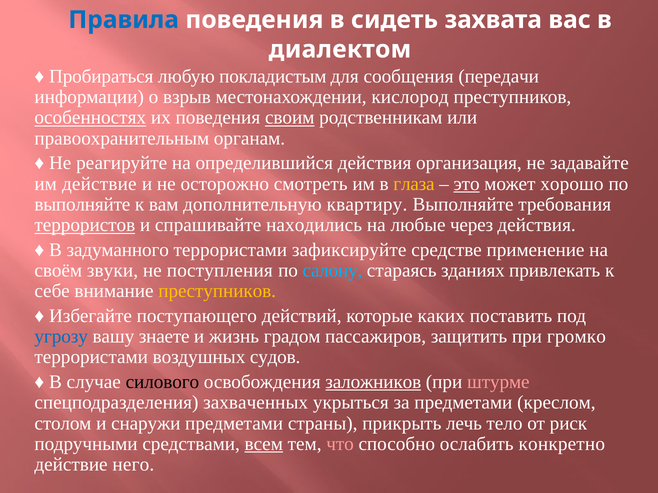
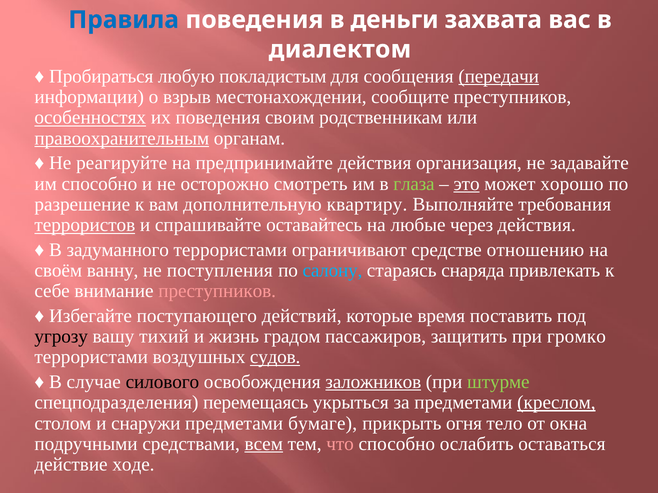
сидеть: сидеть -> деньги (395, 20)
передачи underline: none -> present (499, 76)
кислород: кислород -> сообщите (410, 97)
своим underline: present -> none (290, 118)
правоохранительным underline: none -> present (122, 138)
определившийся: определившийся -> предпринимайте (264, 163)
им действие: действие -> способно (99, 184)
глаза colour: yellow -> light green (414, 184)
выполняйте: выполняйте -> разрешение (82, 205)
находились: находились -> оставайтесь (314, 225)
зафиксируйте: зафиксируйте -> ограничивают (349, 250)
применение: применение -> отношению (535, 250)
звуки: звуки -> ванну (113, 271)
зданиях: зданиях -> снаряда (473, 271)
преступников colour: yellow -> pink (217, 291)
каких: каких -> время (441, 316)
угрозу colour: blue -> black (61, 337)
знаете: знаете -> тихий (164, 337)
судов underline: none -> present (275, 358)
штурме colour: pink -> light green (498, 382)
захваченных: захваченных -> перемещаясь (256, 403)
креслом underline: none -> present (556, 403)
страны: страны -> бумаге (323, 424)
лечь: лечь -> огня (464, 424)
риск: риск -> окна (568, 424)
конкретно: конкретно -> оставаться (562, 444)
него: него -> ходе (133, 465)
